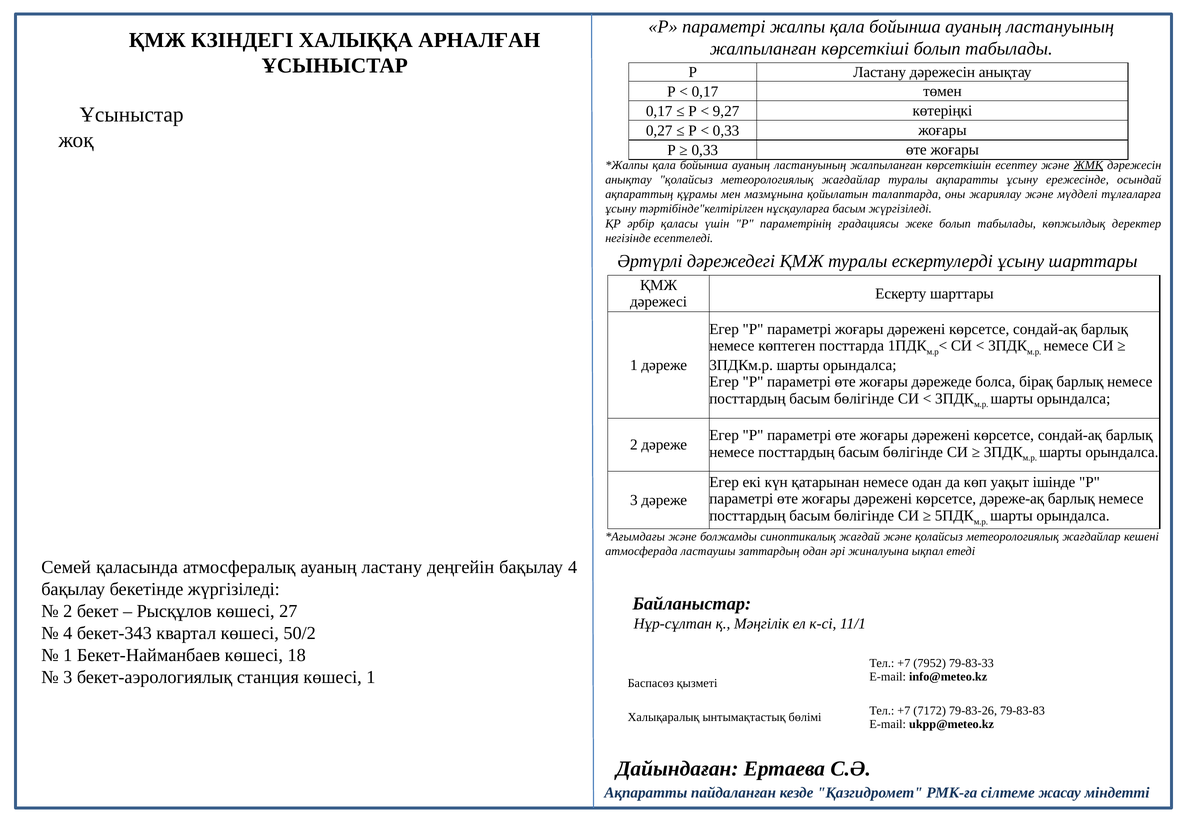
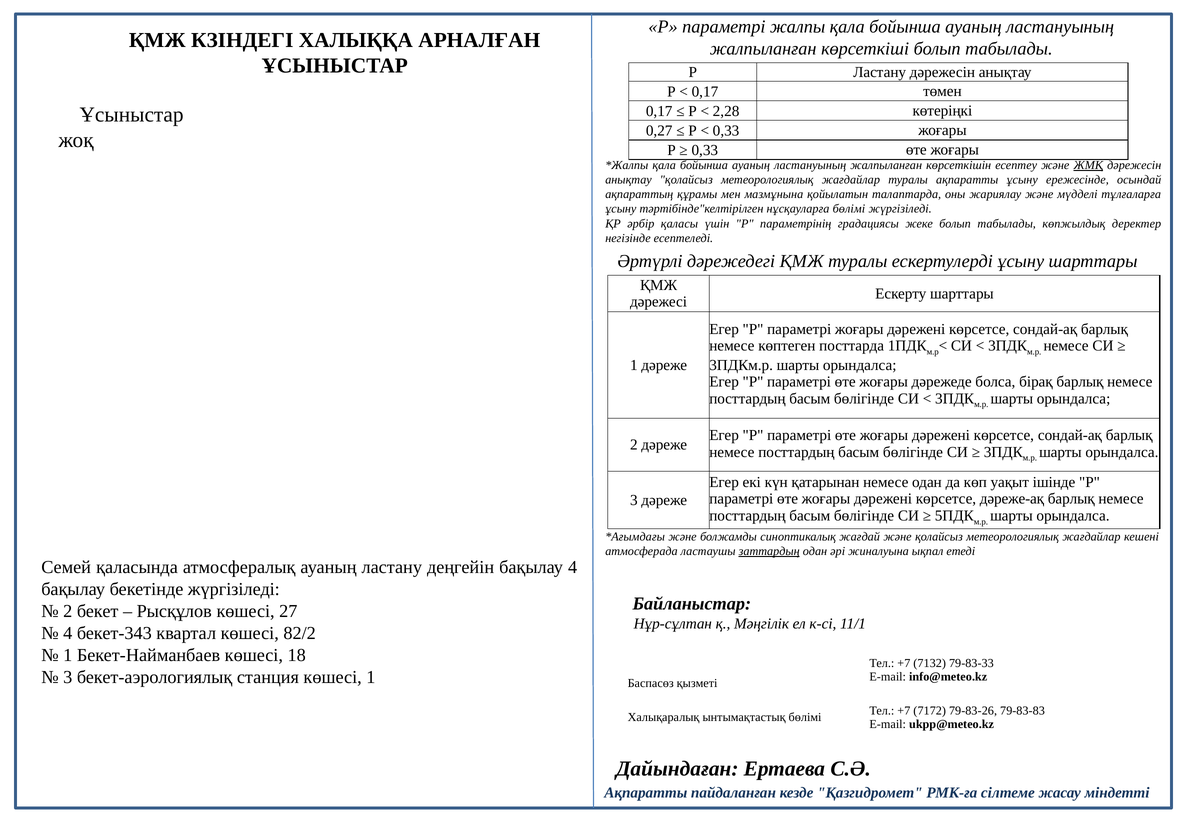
9,27: 9,27 -> 2,28 (726, 111)
нұсқауларға басым: басым -> бөлімі (849, 209)
заттардың underline: none -> present (769, 551)
50/2: 50/2 -> 82/2 (300, 633)
7952: 7952 -> 7132 (930, 663)
